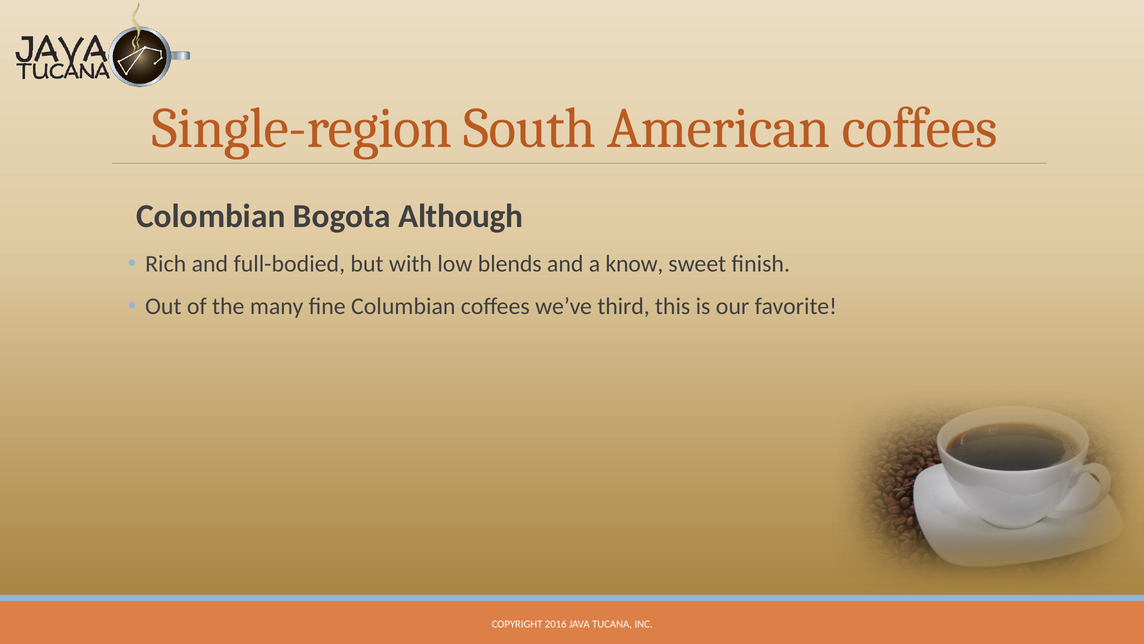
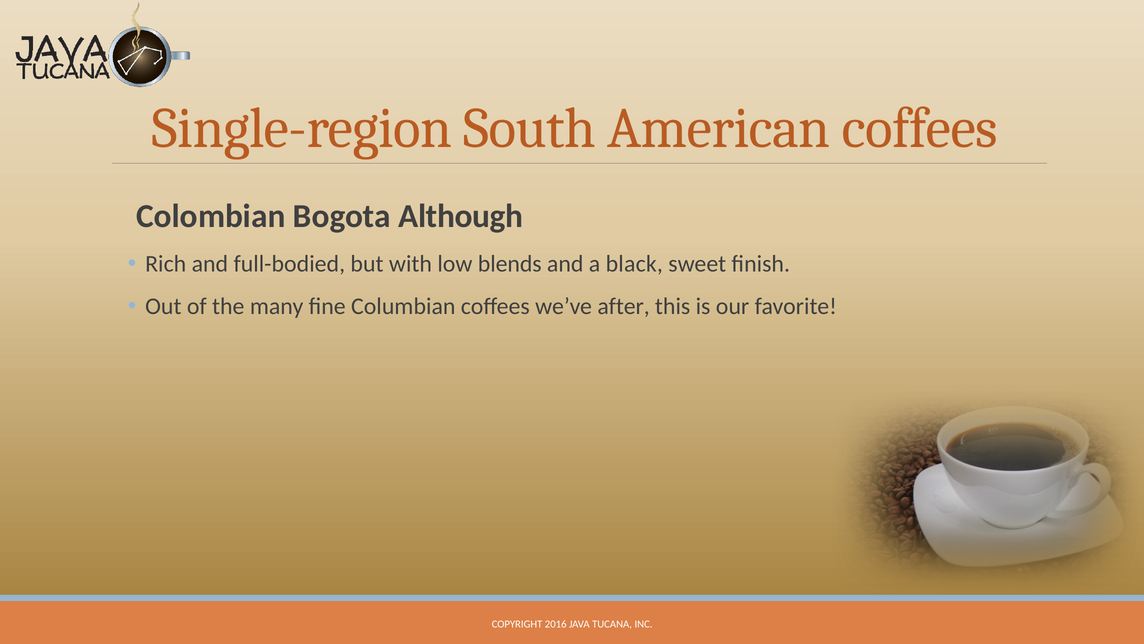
know: know -> black (634, 264)
third: third -> after (624, 306)
